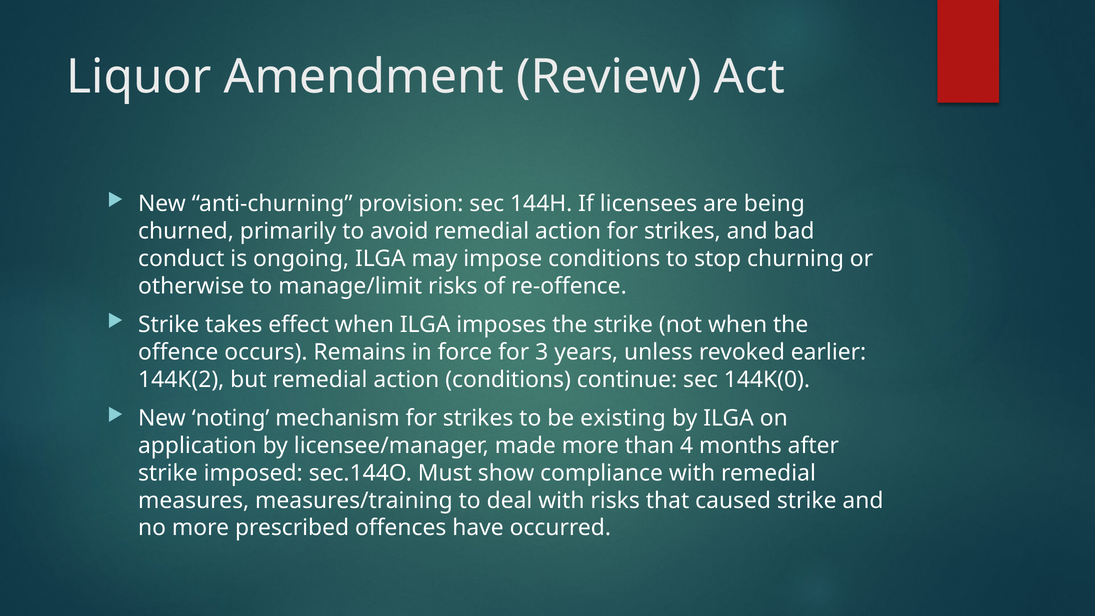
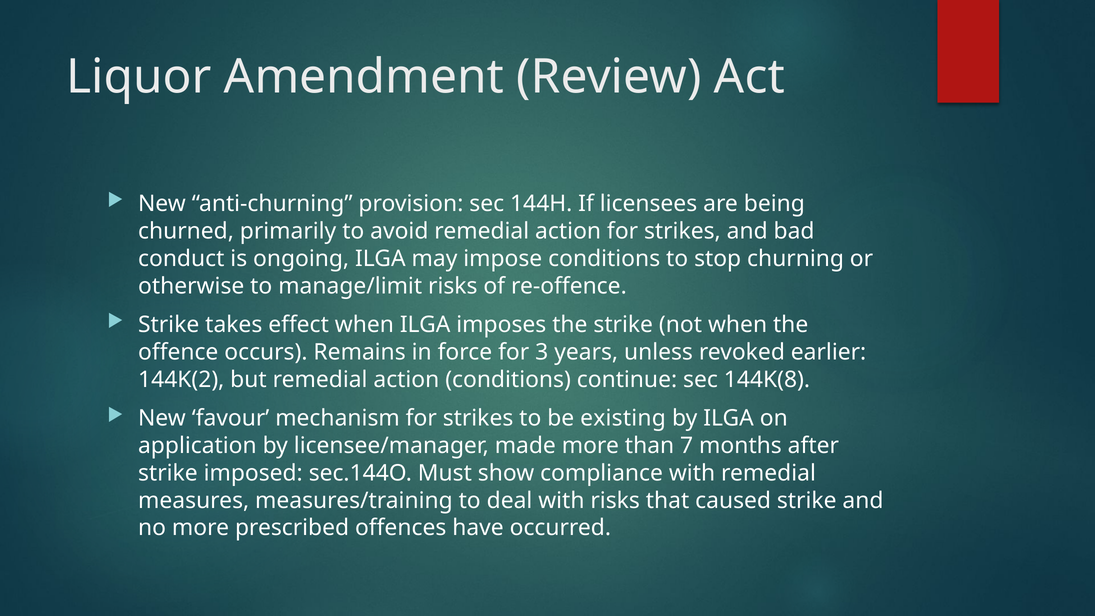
144K(0: 144K(0 -> 144K(8 (767, 380)
noting: noting -> favour (231, 418)
4: 4 -> 7 (687, 446)
